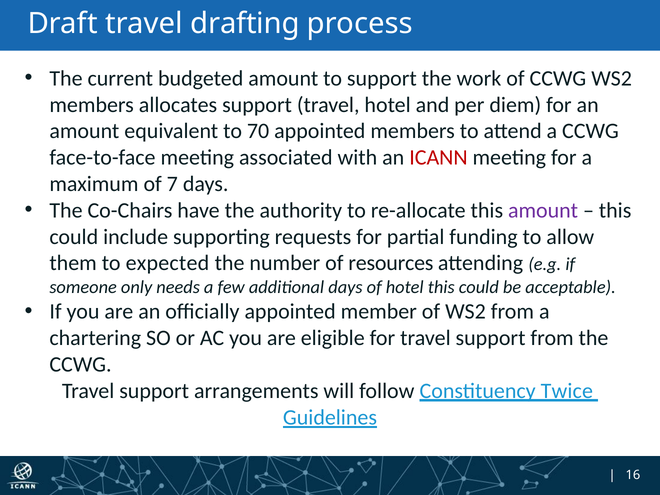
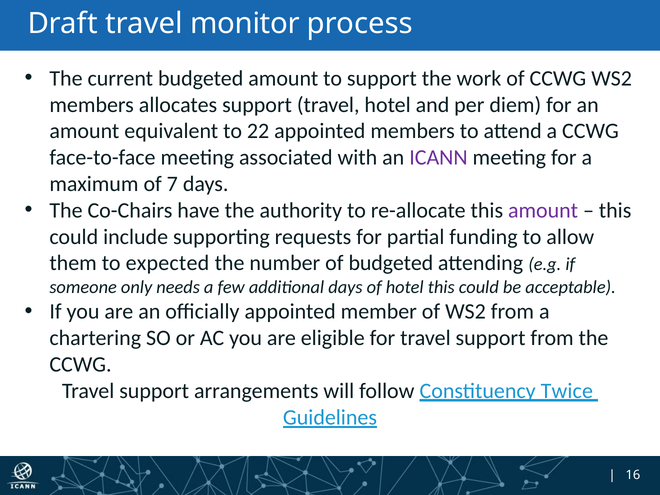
drafting: drafting -> monitor (245, 24)
70: 70 -> 22 (258, 131)
ICANN colour: red -> purple (438, 158)
of resources: resources -> budgeted (391, 263)
